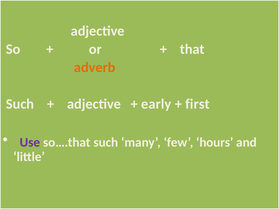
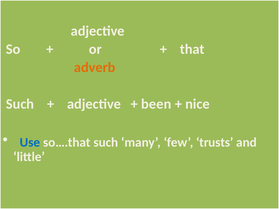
early: early -> been (156, 104)
first: first -> nice (198, 104)
Use colour: purple -> blue (30, 143)
hours: hours -> trusts (215, 143)
